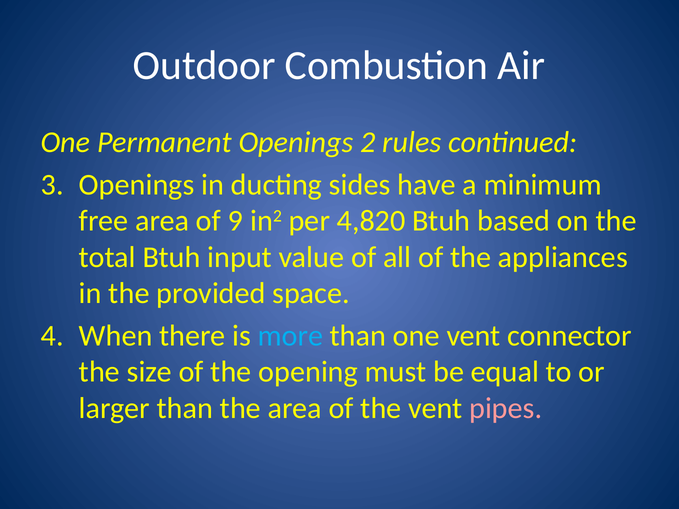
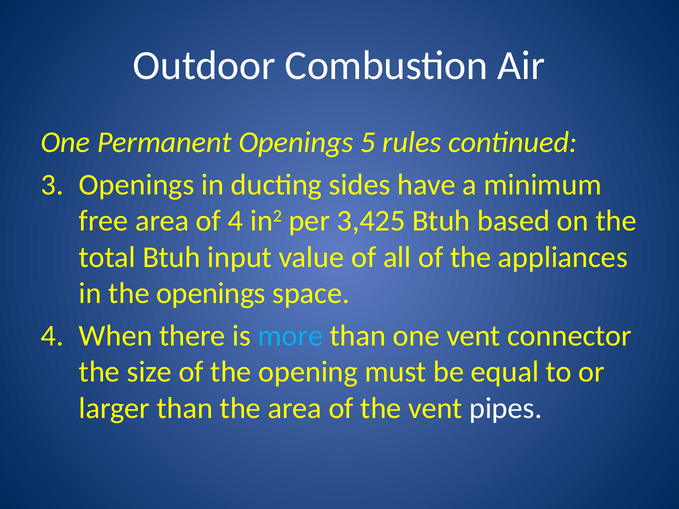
2: 2 -> 5 (368, 142)
of 9: 9 -> 4 (236, 221)
4,820: 4,820 -> 3,425 (371, 221)
the provided: provided -> openings (211, 294)
pipes colour: pink -> white (506, 408)
